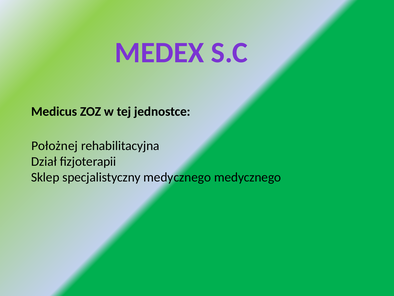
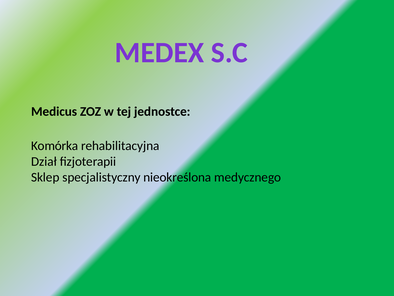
Położnej: Położnej -> Komórka (55, 145)
specjalistyczny medycznego: medycznego -> nieokreślona (177, 177)
